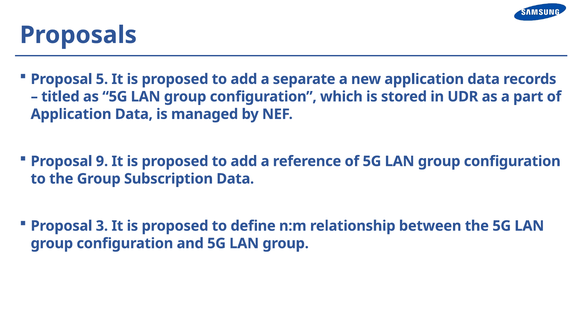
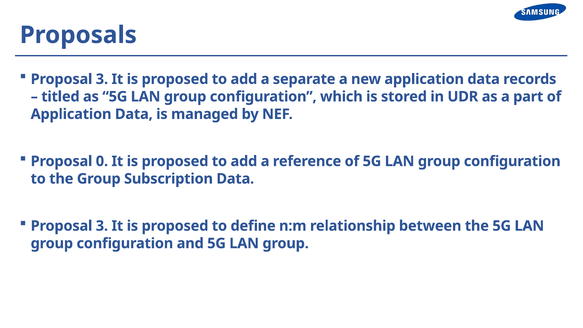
5: 5 -> 3 (102, 79)
9: 9 -> 0 (102, 161)
